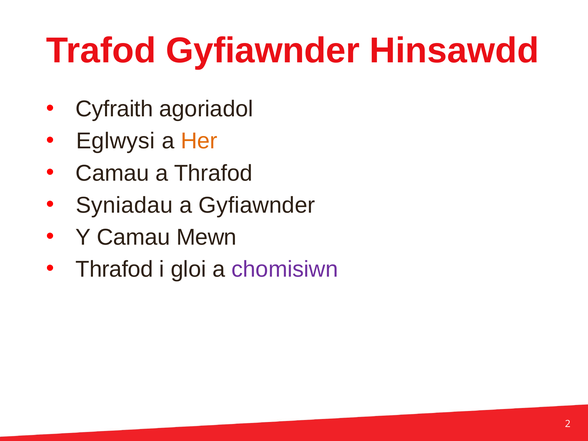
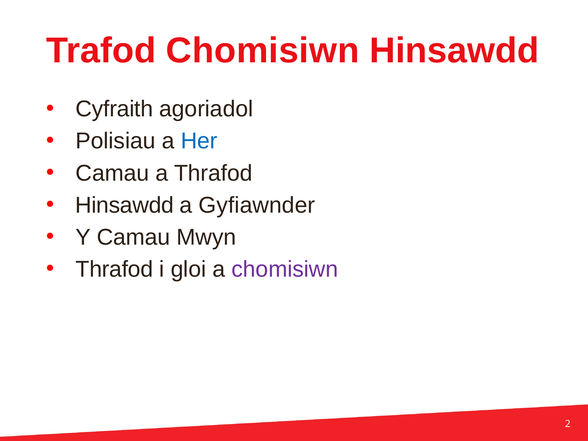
Trafod Gyfiawnder: Gyfiawnder -> Chomisiwn (263, 50)
Eglwysi: Eglwysi -> Polisiau (116, 141)
Her colour: orange -> blue (199, 141)
Syniadau: Syniadau -> Hinsawdd (125, 205)
Mewn: Mewn -> Mwyn (206, 237)
